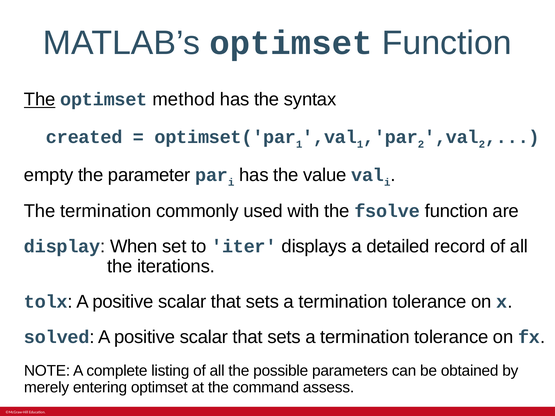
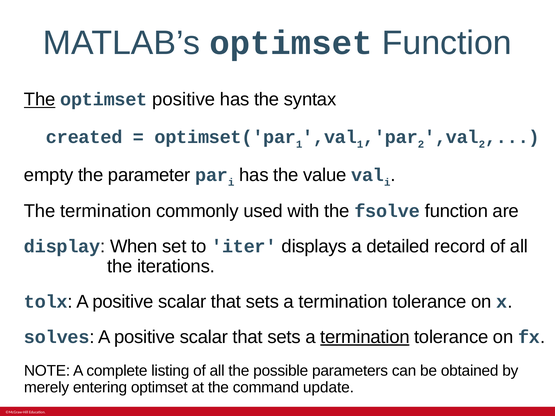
optimset method: method -> positive (184, 100)
solved: solved -> solves (57, 337)
termination underline: none -> present (365, 337)
assess: assess -> update (328, 388)
